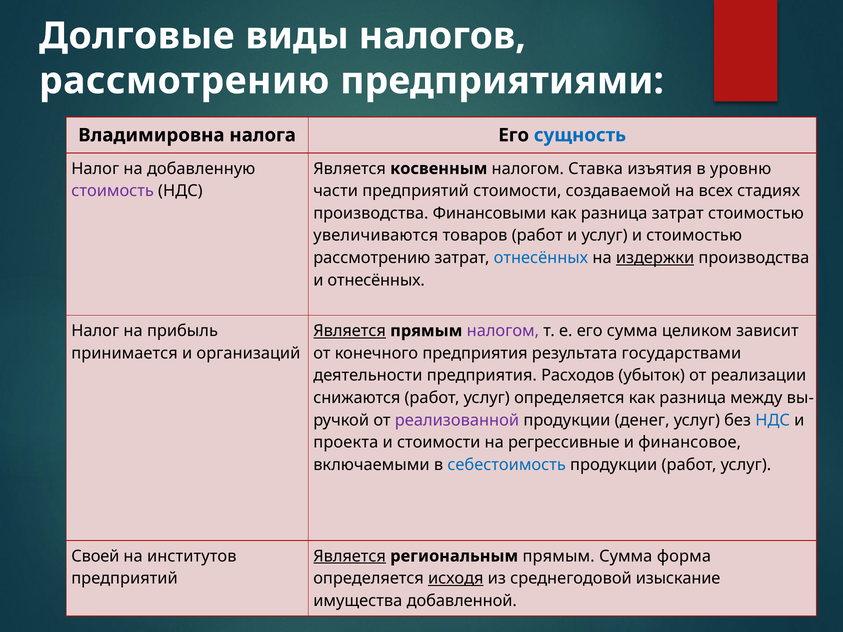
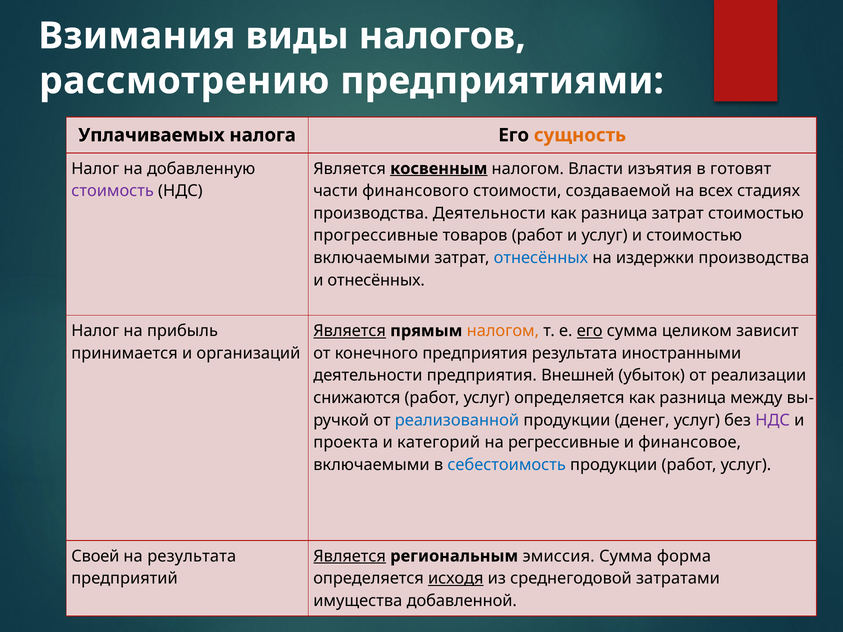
Долговые: Долговые -> Взимания (137, 36)
Владимировна: Владимировна -> Уплачиваемых (151, 135)
сущность colour: blue -> orange (580, 135)
косвенным underline: none -> present (439, 169)
Ставка: Ставка -> Власти (596, 169)
уровню: уровню -> готовят (741, 169)
части предприятий: предприятий -> финансового (416, 191)
производства Финансовыми: Финансовыми -> Деятельности (489, 213)
увеличиваются: увеличиваются -> прогрессивные (376, 236)
рассмотрению: рассмотрению -> включаемыми (372, 258)
издержки underline: present -> none (655, 258)
налогом colour: purple -> orange (503, 331)
его underline: none -> present (590, 331)
государствами: государствами -> иностранными (681, 353)
Расходов: Расходов -> Внешней (578, 376)
реализованной colour: purple -> blue (457, 420)
НДС colour: blue -> purple (773, 420)
и стоимости: стоимости -> категорий (439, 443)
на институтов: институтов -> результата (192, 556)
региональным прямым: прямым -> эмиссия (559, 556)
изыскание: изыскание -> затратами (678, 579)
